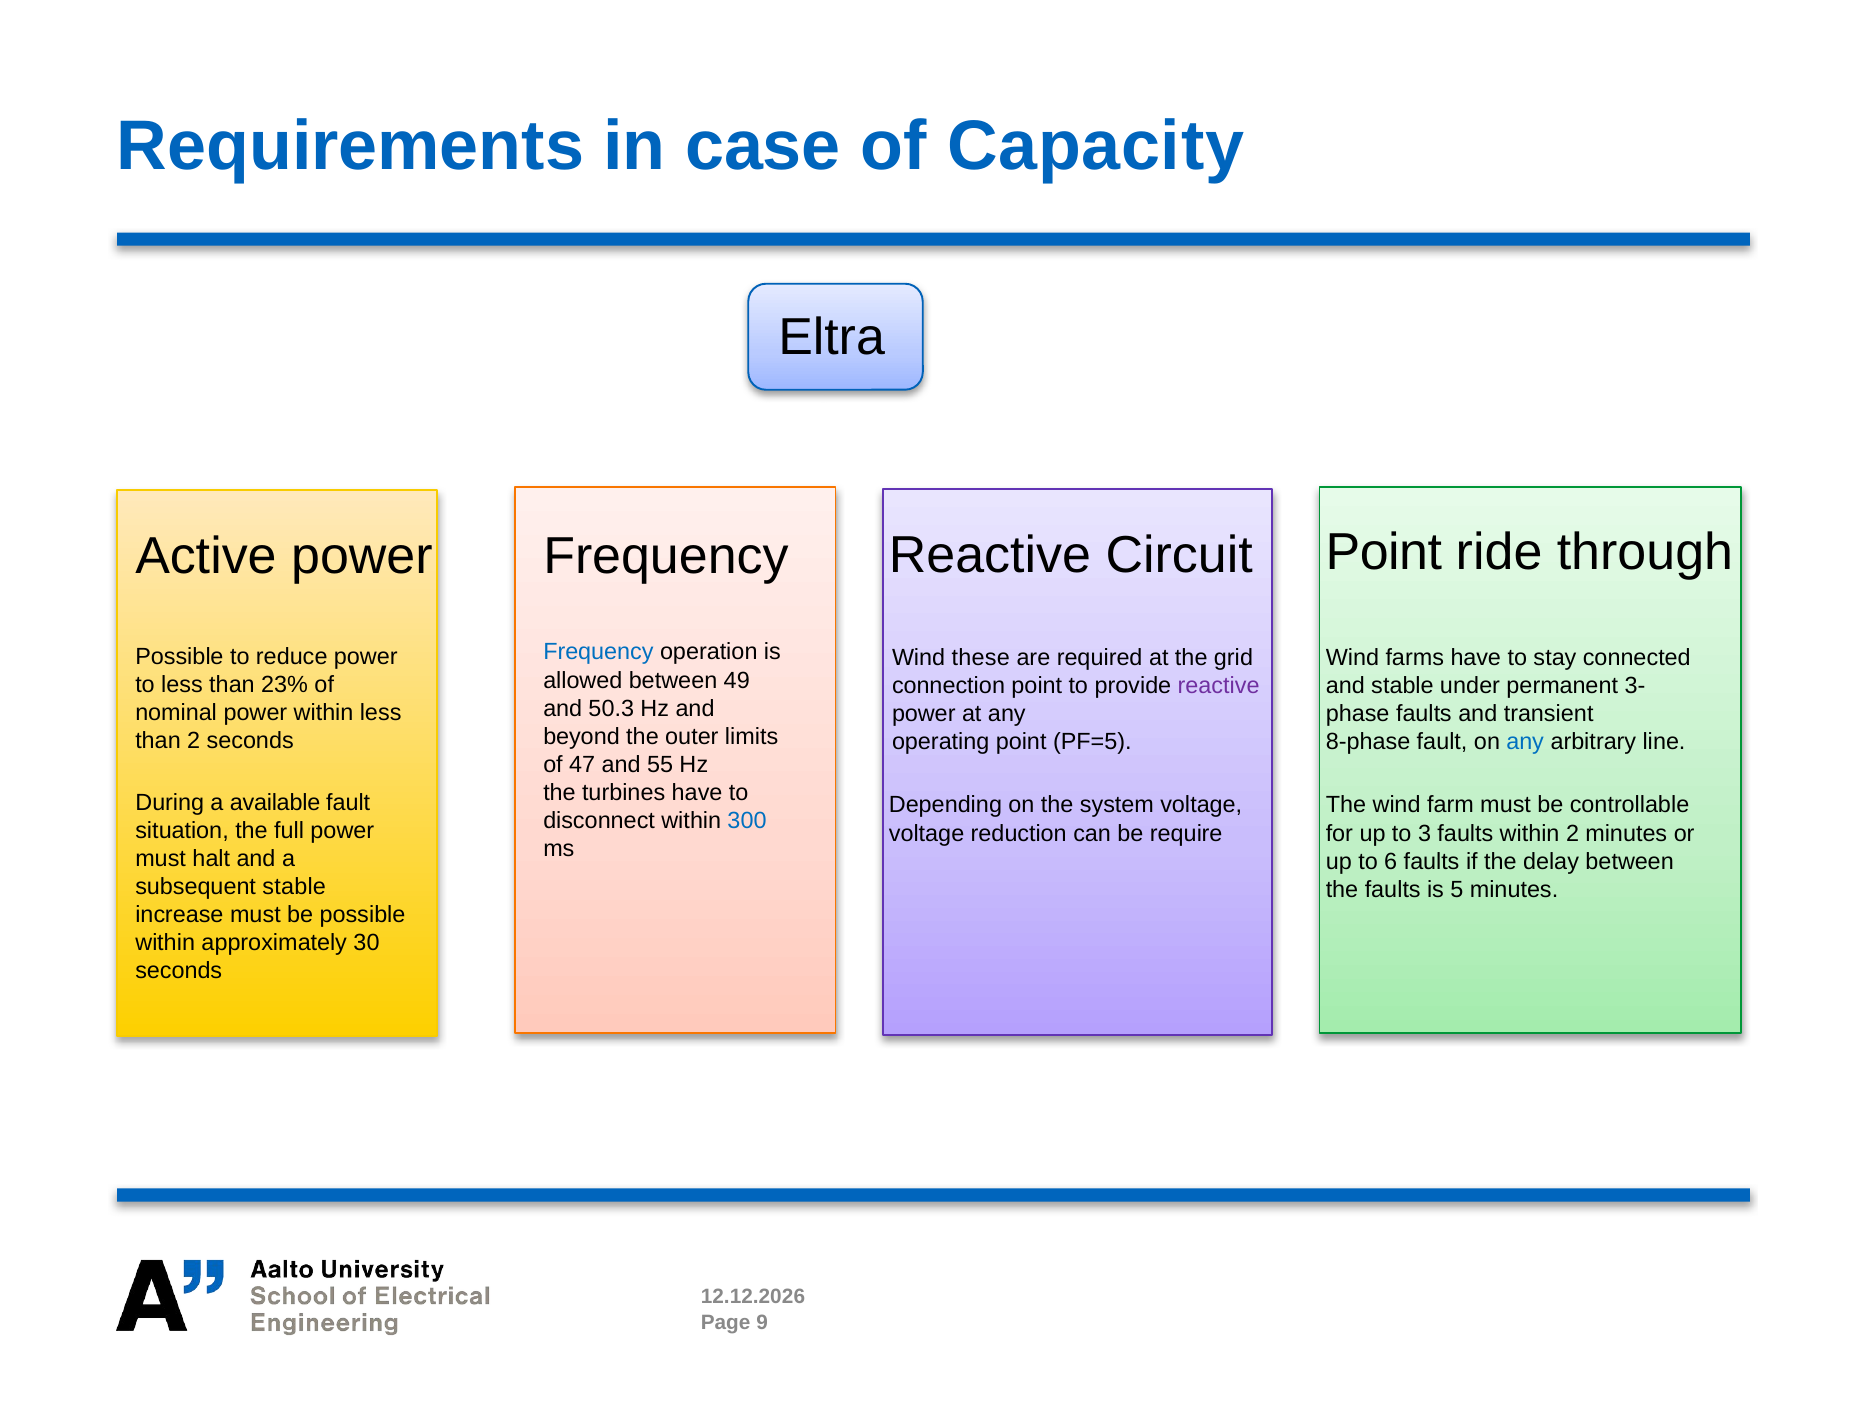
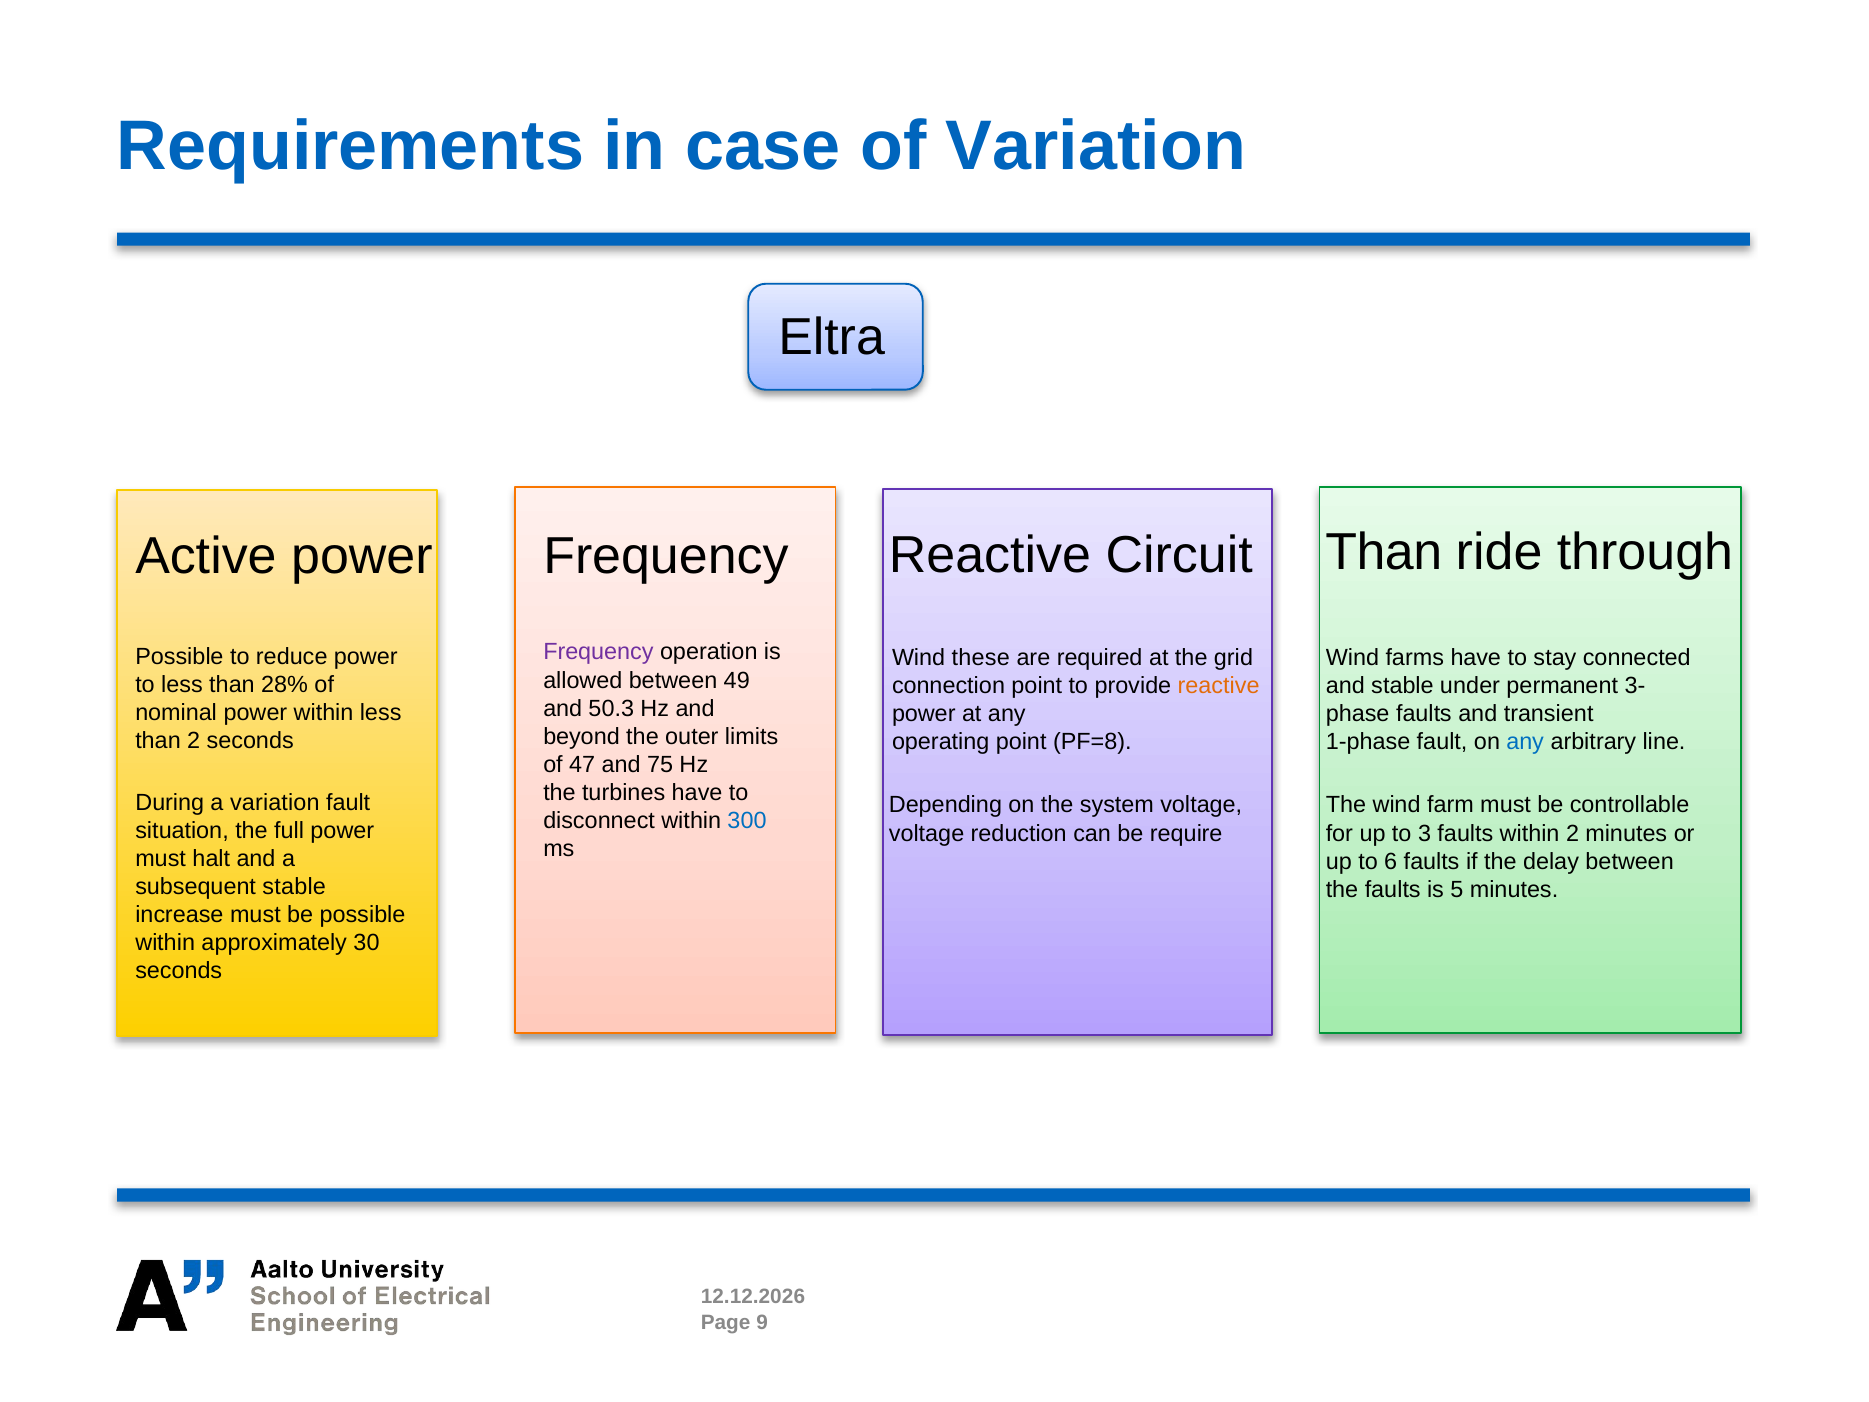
of Capacity: Capacity -> Variation (1096, 147)
Point: Point -> Than (1384, 553)
Frequency colour: blue -> purple (598, 652)
23%: 23% -> 28% (285, 685)
reactive colour: purple -> orange (1219, 686)
PF=5: PF=5 -> PF=8 (1092, 742)
8-phase: 8-phase -> 1-phase (1368, 742)
55: 55 -> 75 (660, 765)
a available: available -> variation (275, 802)
